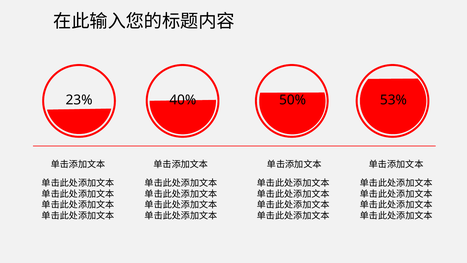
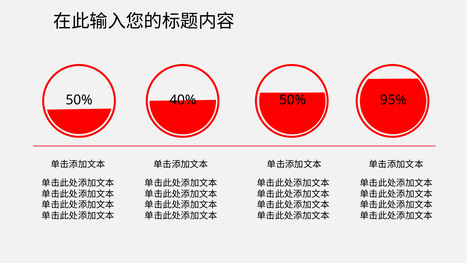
23%: 23% -> 50% (79, 100)
53%: 53% -> 95% (393, 100)
